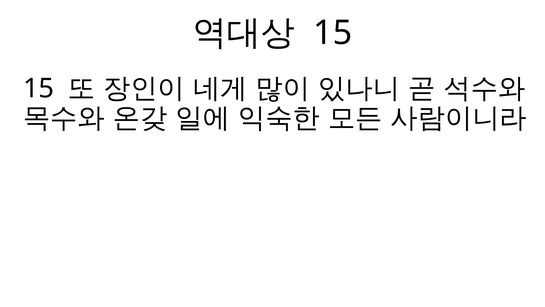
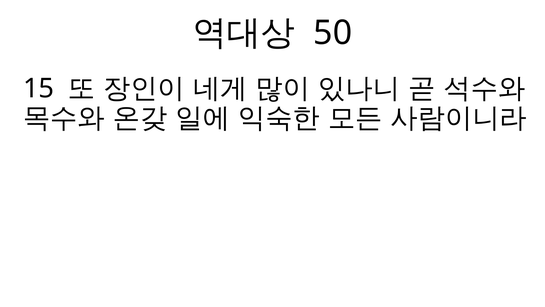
15: 15 -> 50 (333, 33)
